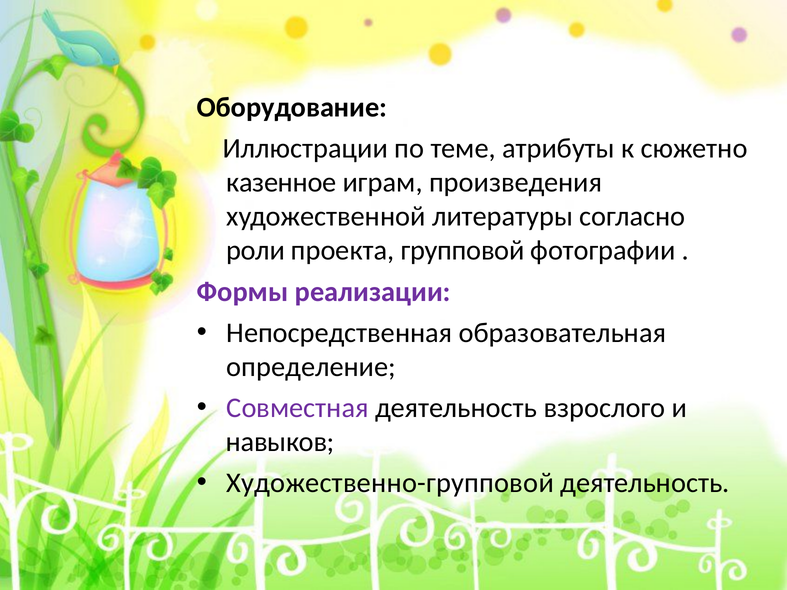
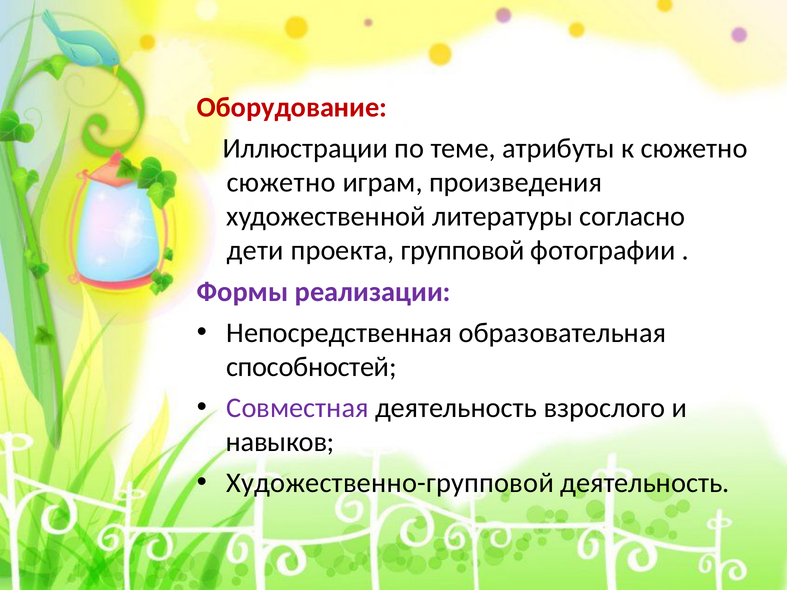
Оборудование colour: black -> red (292, 107)
казенное: казенное -> сюжетно (281, 183)
роли: роли -> дети (255, 251)
определение: определение -> способностей (311, 367)
